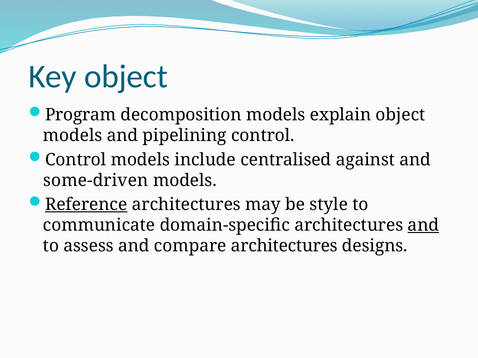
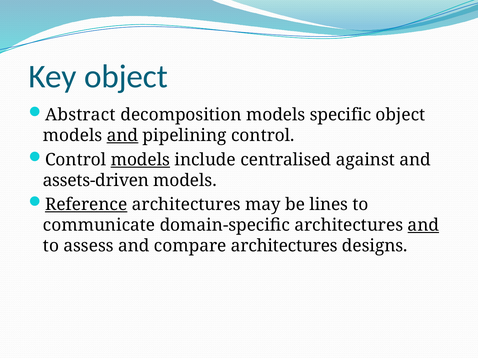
Program: Program -> Abstract (80, 115)
explain: explain -> specific (341, 115)
and underline: none -> present (122, 136)
models underline: none -> present (140, 160)
some-driven: some-driven -> assets-driven (96, 181)
style: style -> lines (329, 205)
